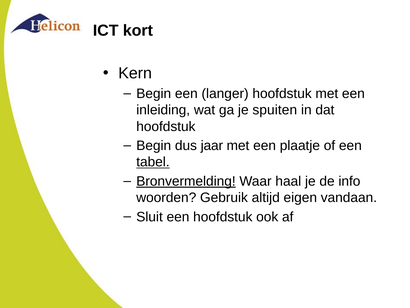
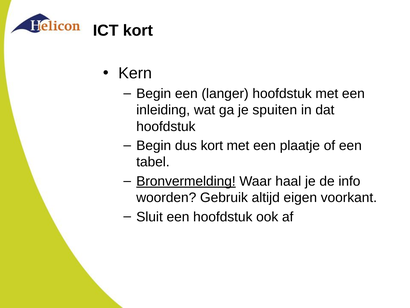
dus jaar: jaar -> kort (212, 145)
tabel underline: present -> none (153, 162)
vandaan: vandaan -> voorkant (349, 197)
